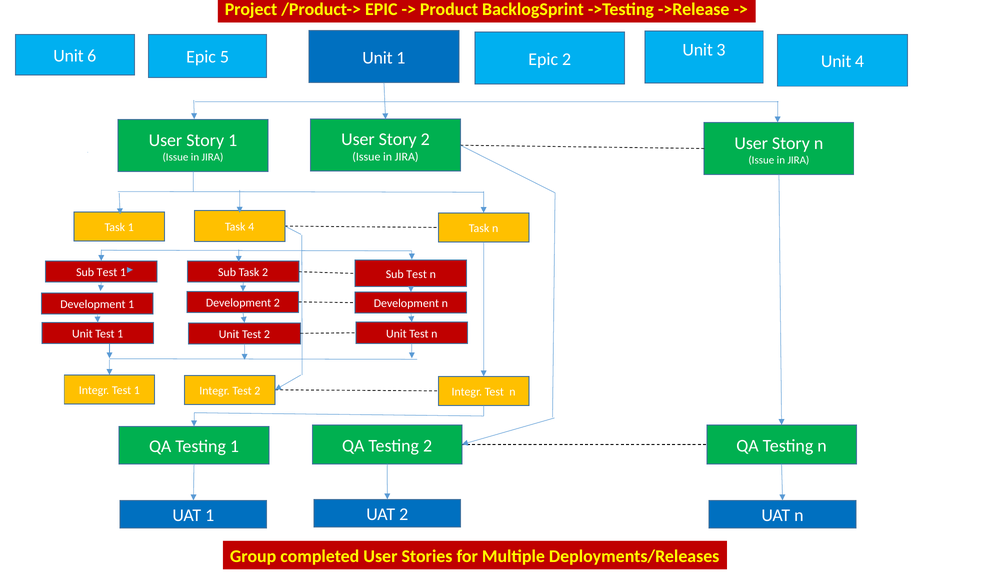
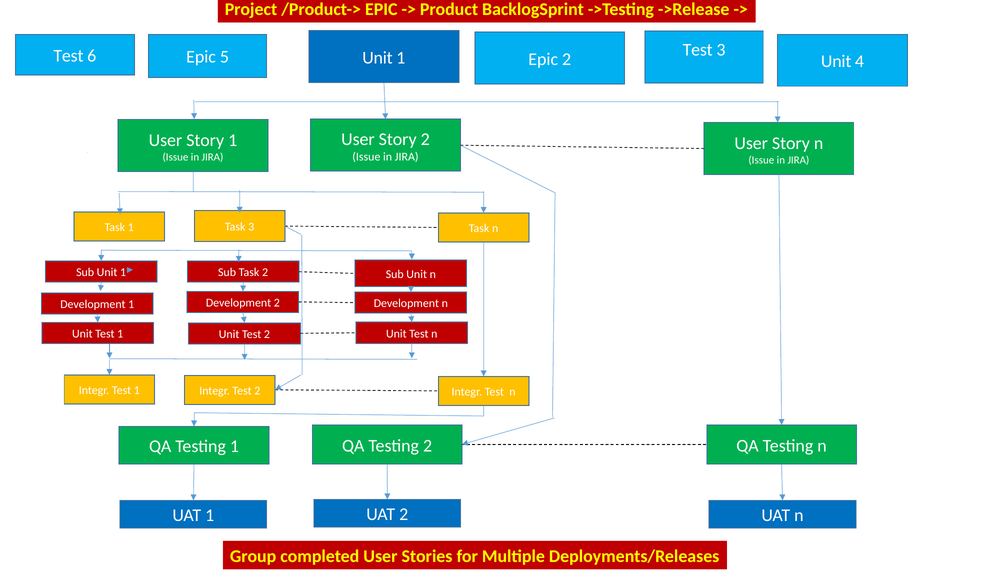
Unit: Unit -> Test (698, 50)
Unit: Unit -> Test (68, 56)
Task 4: 4 -> 3 (251, 227)
Test: Test -> Unit (107, 273)
2 Sub Test: Test -> Unit (417, 275)
